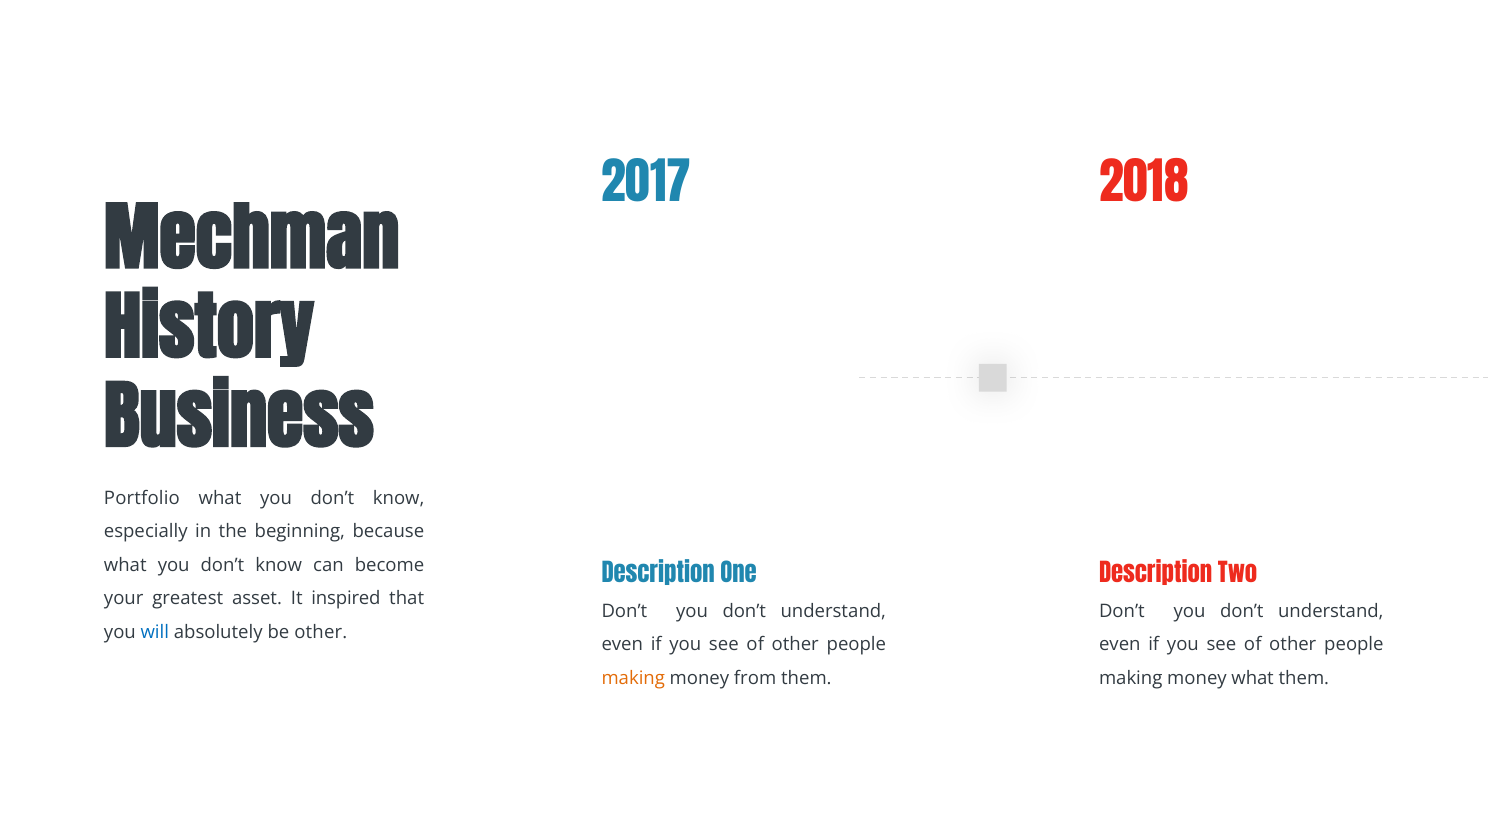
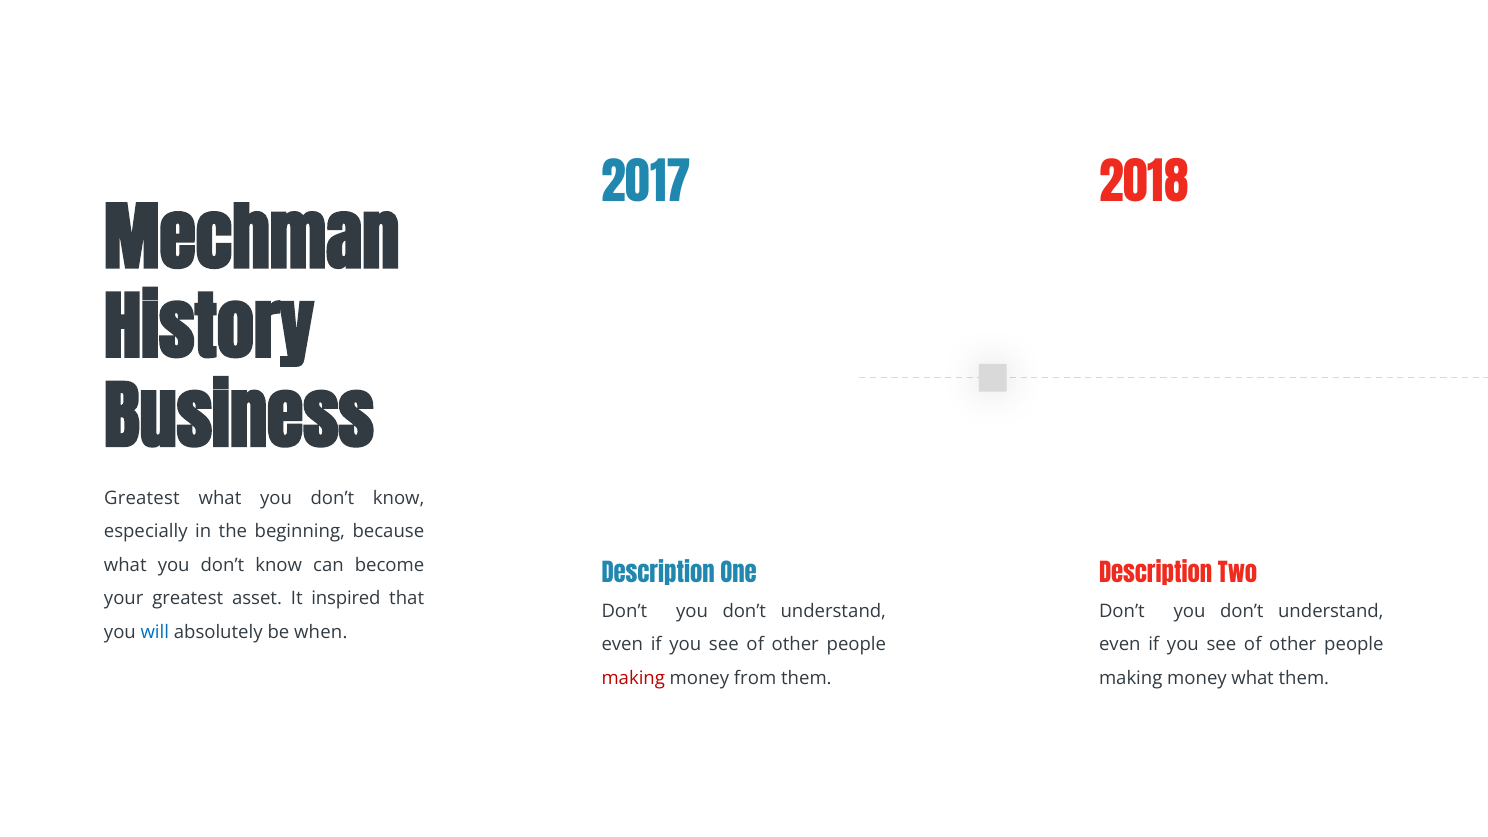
Portfolio: Portfolio -> Greatest (142, 498)
be other: other -> when (321, 632)
making colour: orange -> red (633, 678)
